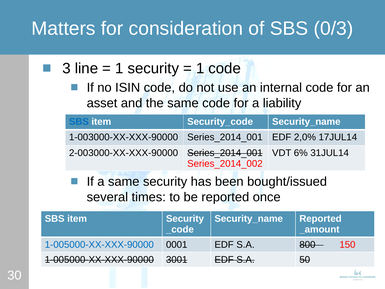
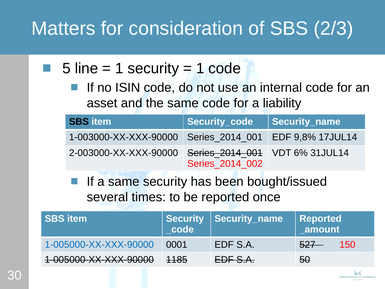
0/3: 0/3 -> 2/3 (333, 29)
3: 3 -> 5 (67, 68)
SBS colour: blue -> black (79, 122)
2,0%: 2,0% -> 9,8% (305, 137)
800: 800 -> 527 (307, 244)
3001: 3001 -> 1185 (177, 259)
